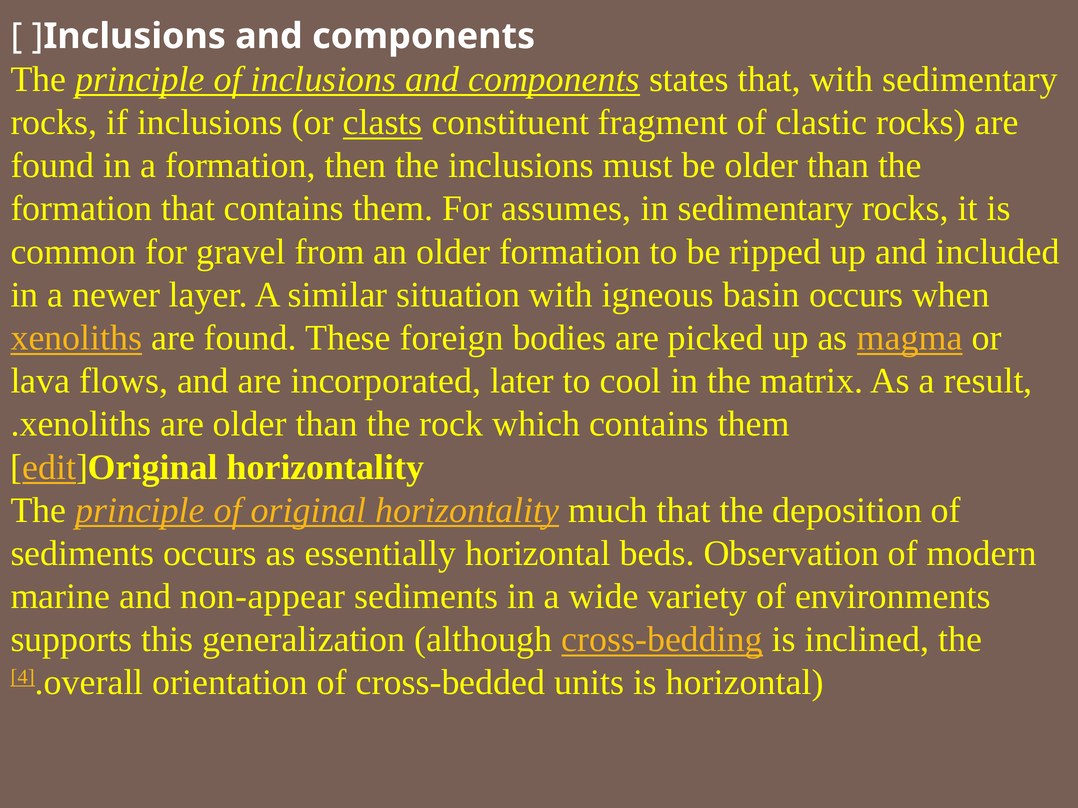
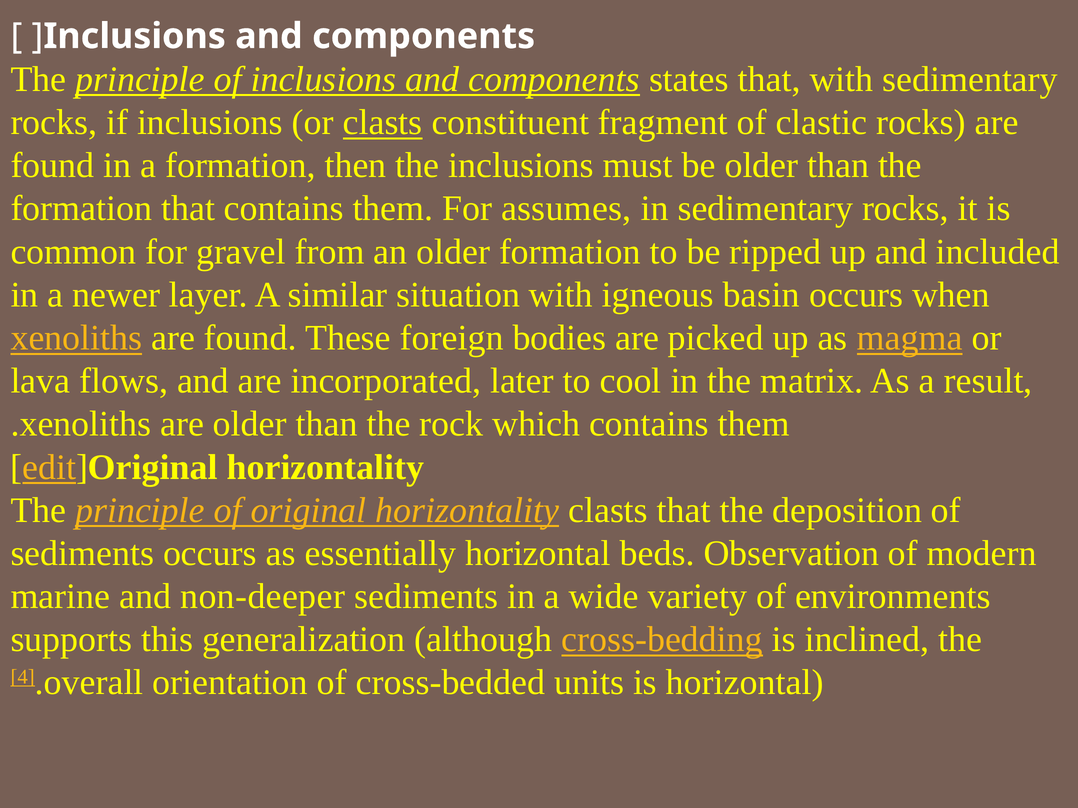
horizontality much: much -> clasts (608, 511)
non-appear: non-appear -> non-deeper (263, 597)
